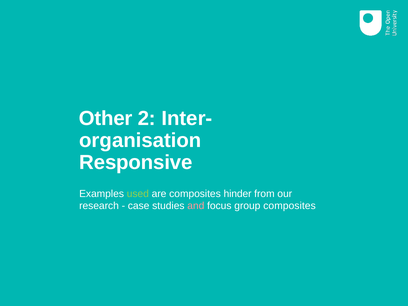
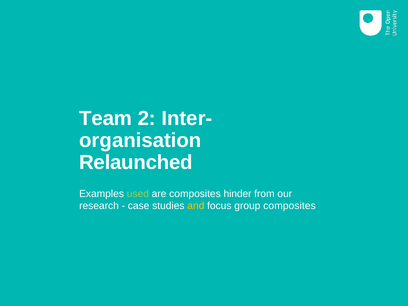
Other: Other -> Team (106, 118)
Responsive: Responsive -> Relaunched (136, 162)
and colour: pink -> yellow (196, 206)
